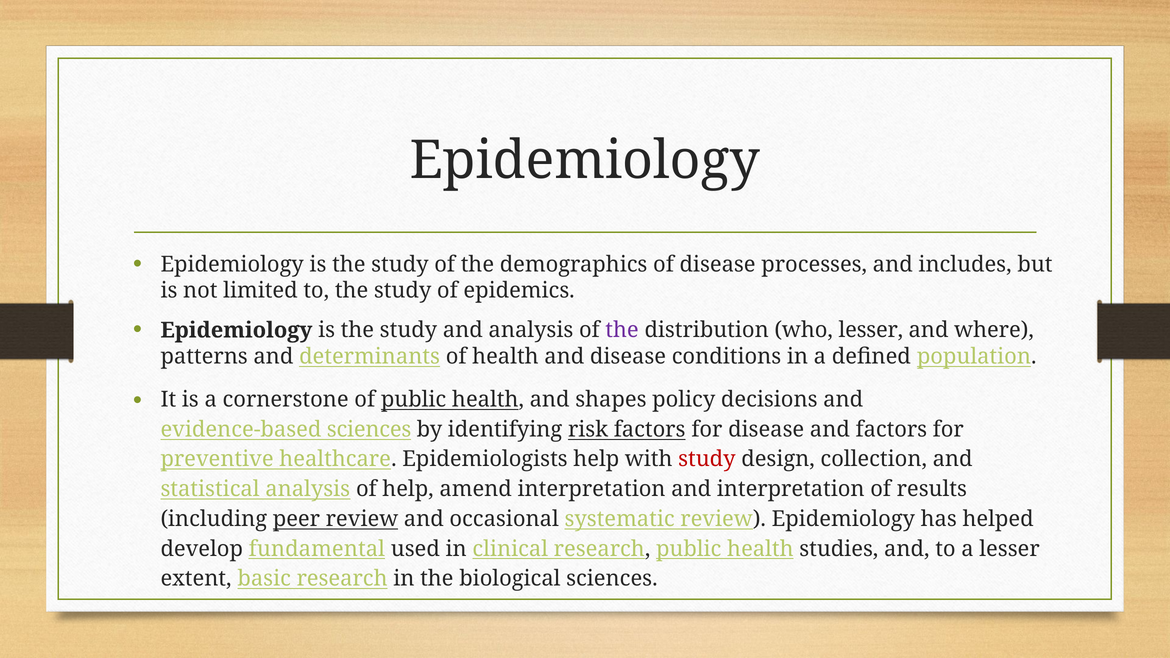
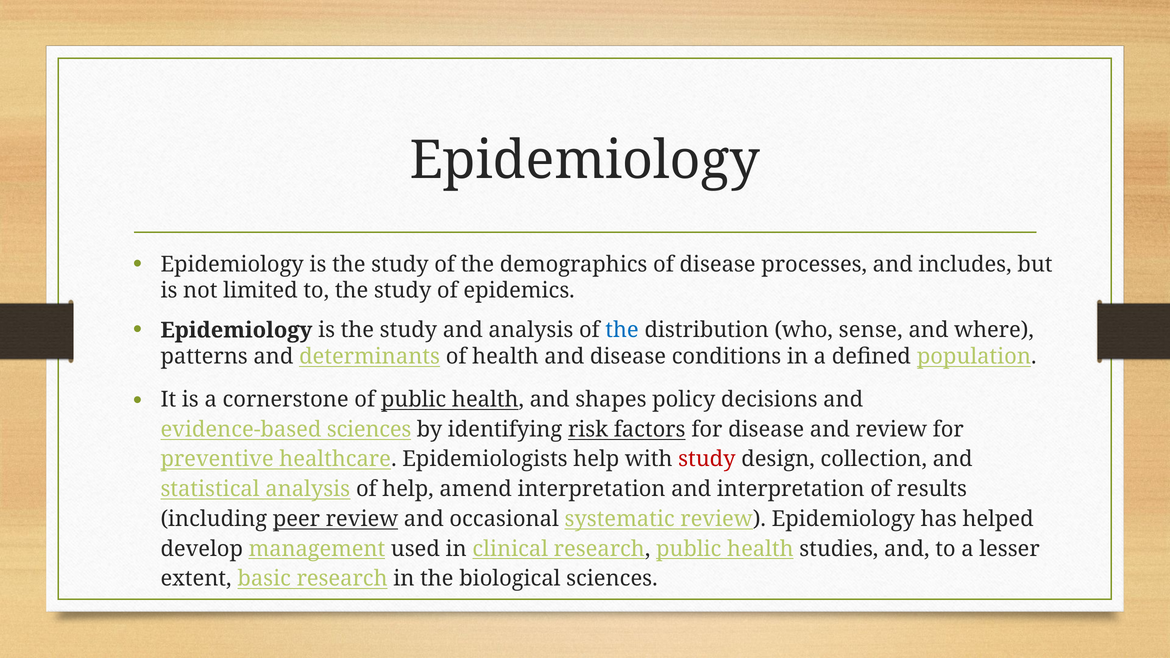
the colour: purple -> blue (622, 330)
who lesser: lesser -> sense (871, 330)
and factors: factors -> review (891, 429)
fundamental: fundamental -> management (317, 549)
